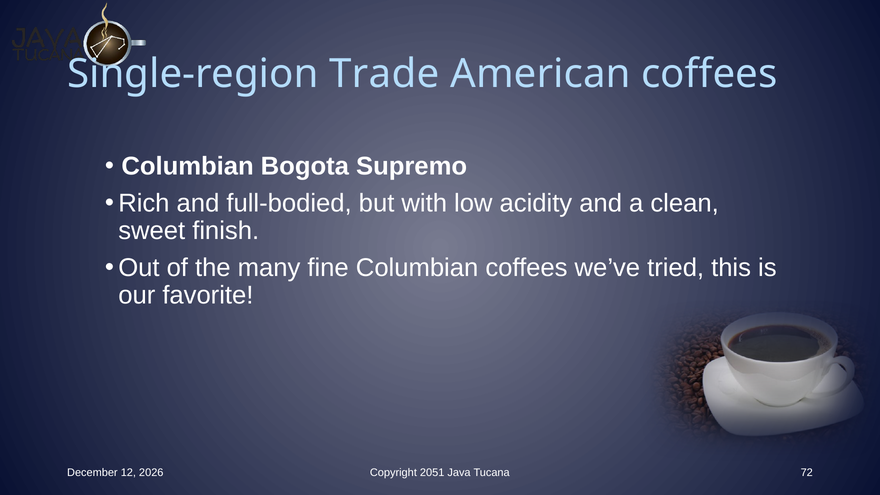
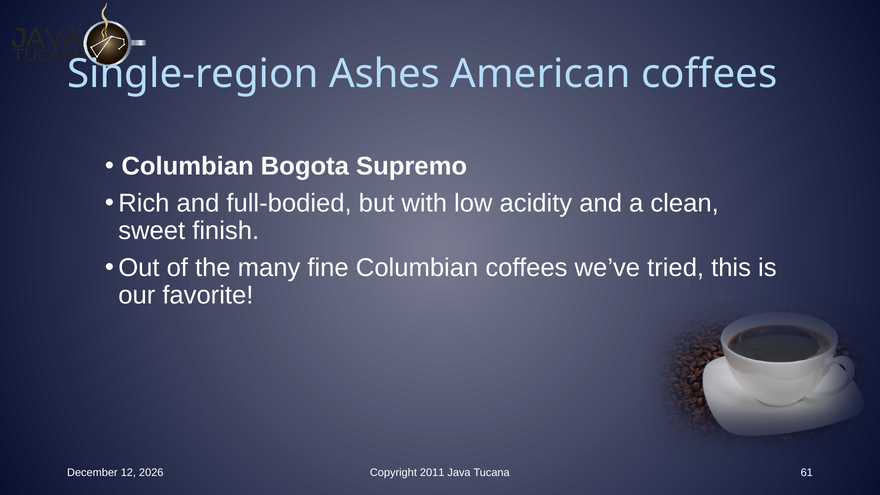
Trade: Trade -> Ashes (385, 74)
2051: 2051 -> 2011 (432, 473)
72: 72 -> 61 (807, 473)
